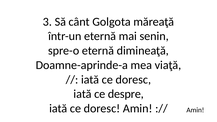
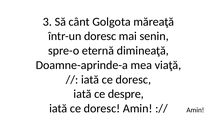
într-un eternă: eternă -> doresc (100, 36)
